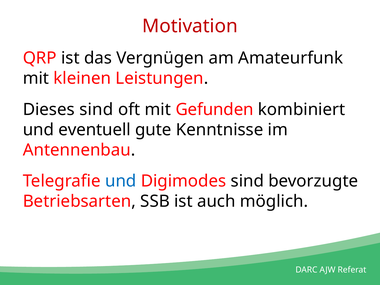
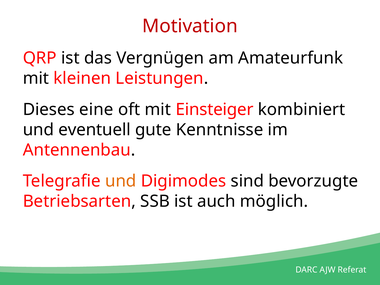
Dieses sind: sind -> eine (96, 109)
Gefunden: Gefunden -> Einsteiger (215, 109)
und colour: blue -> orange (121, 181)
